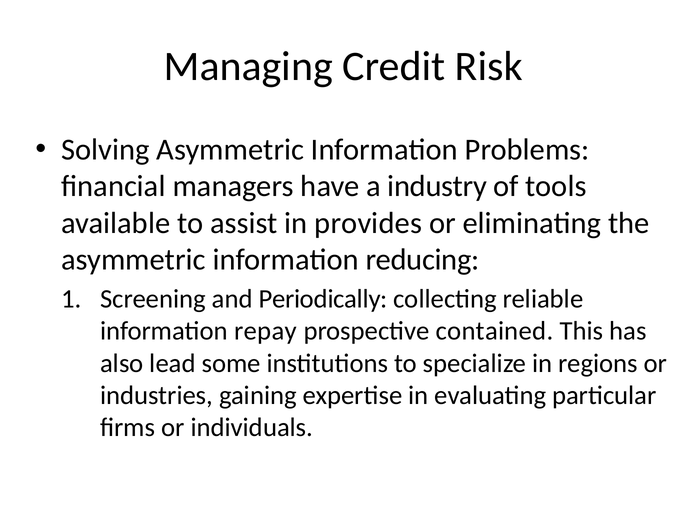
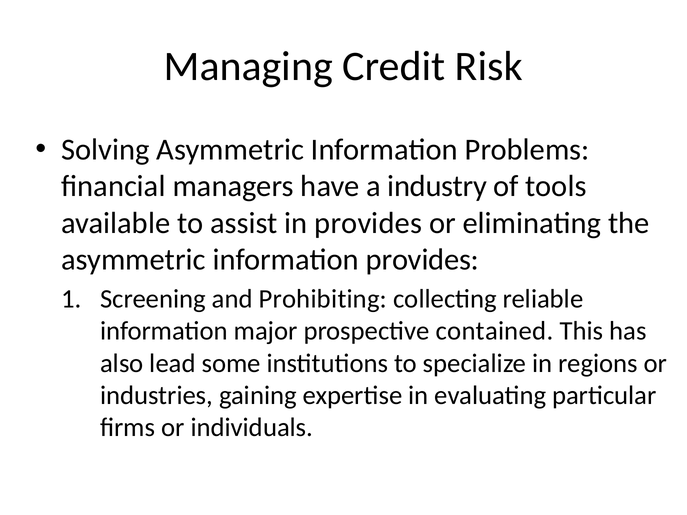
information reducing: reducing -> provides (422, 260)
Periodically: Periodically -> Prohibiting (323, 299)
repay: repay -> major (266, 331)
